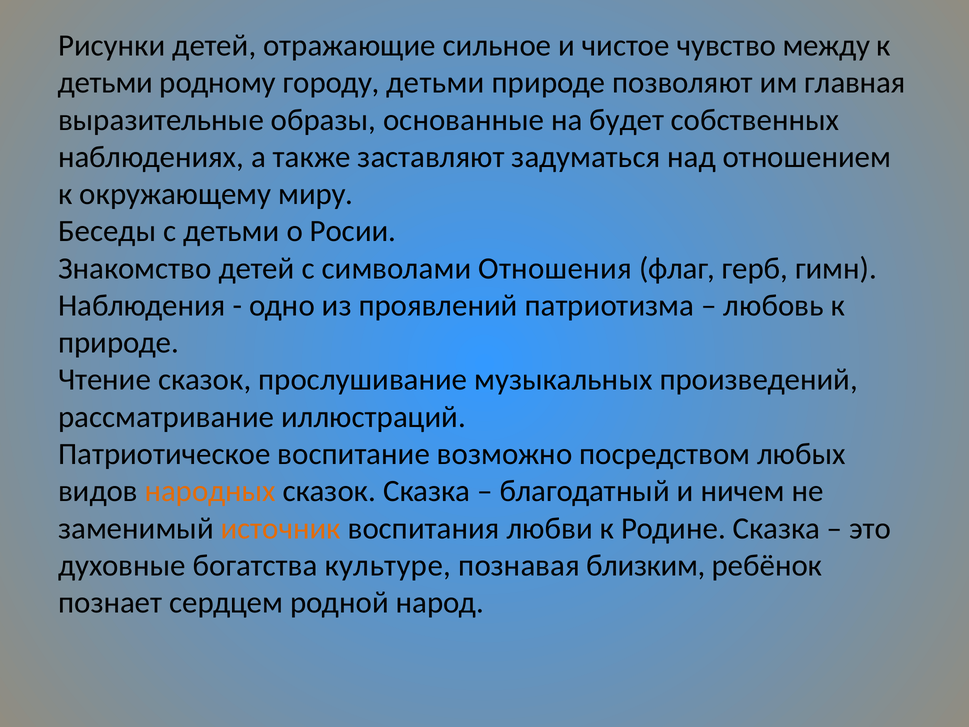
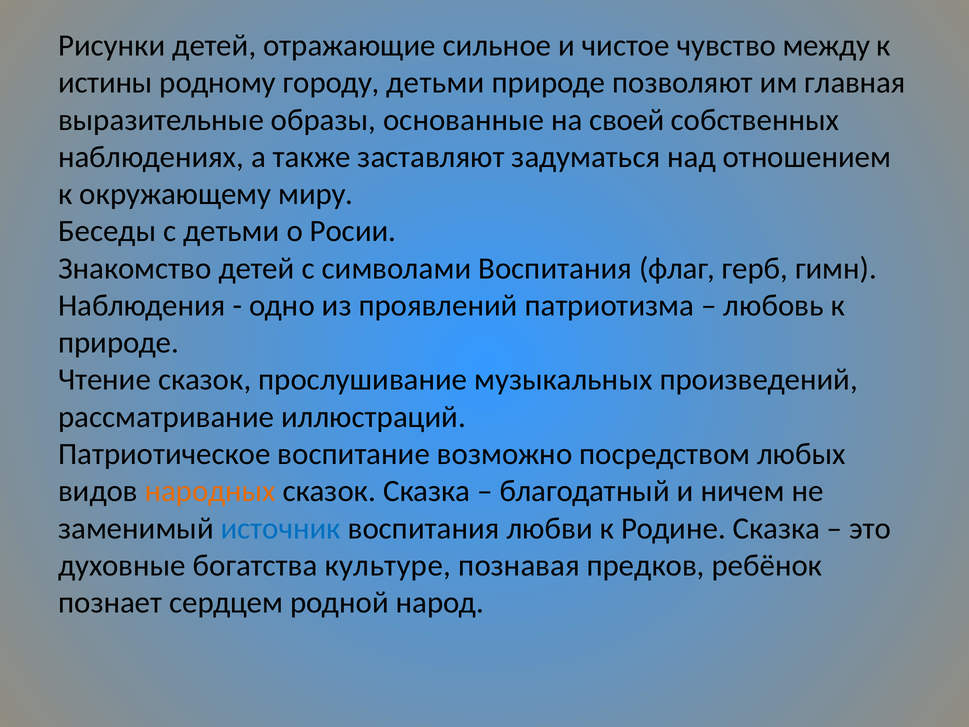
детьми: детьми -> истины (105, 83)
будет: будет -> своей (627, 120)
символами Отношения: Отношения -> Воспитания (555, 268)
источник colour: orange -> blue (281, 528)
близким: близким -> предков (646, 565)
